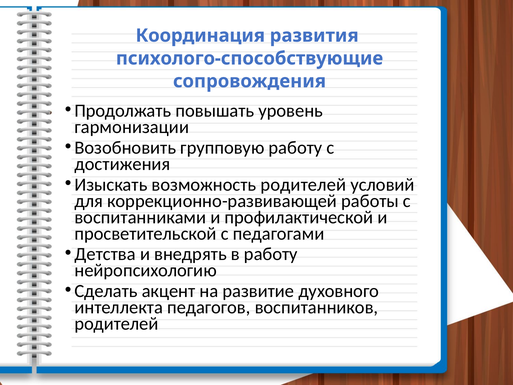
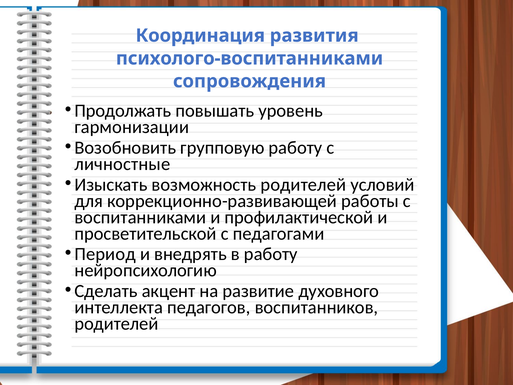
психолого-способствующие: психолого-способствующие -> психолого-воспитанниками (250, 58)
достижения: достижения -> личностные (122, 164)
Детства: Детства -> Период (105, 254)
